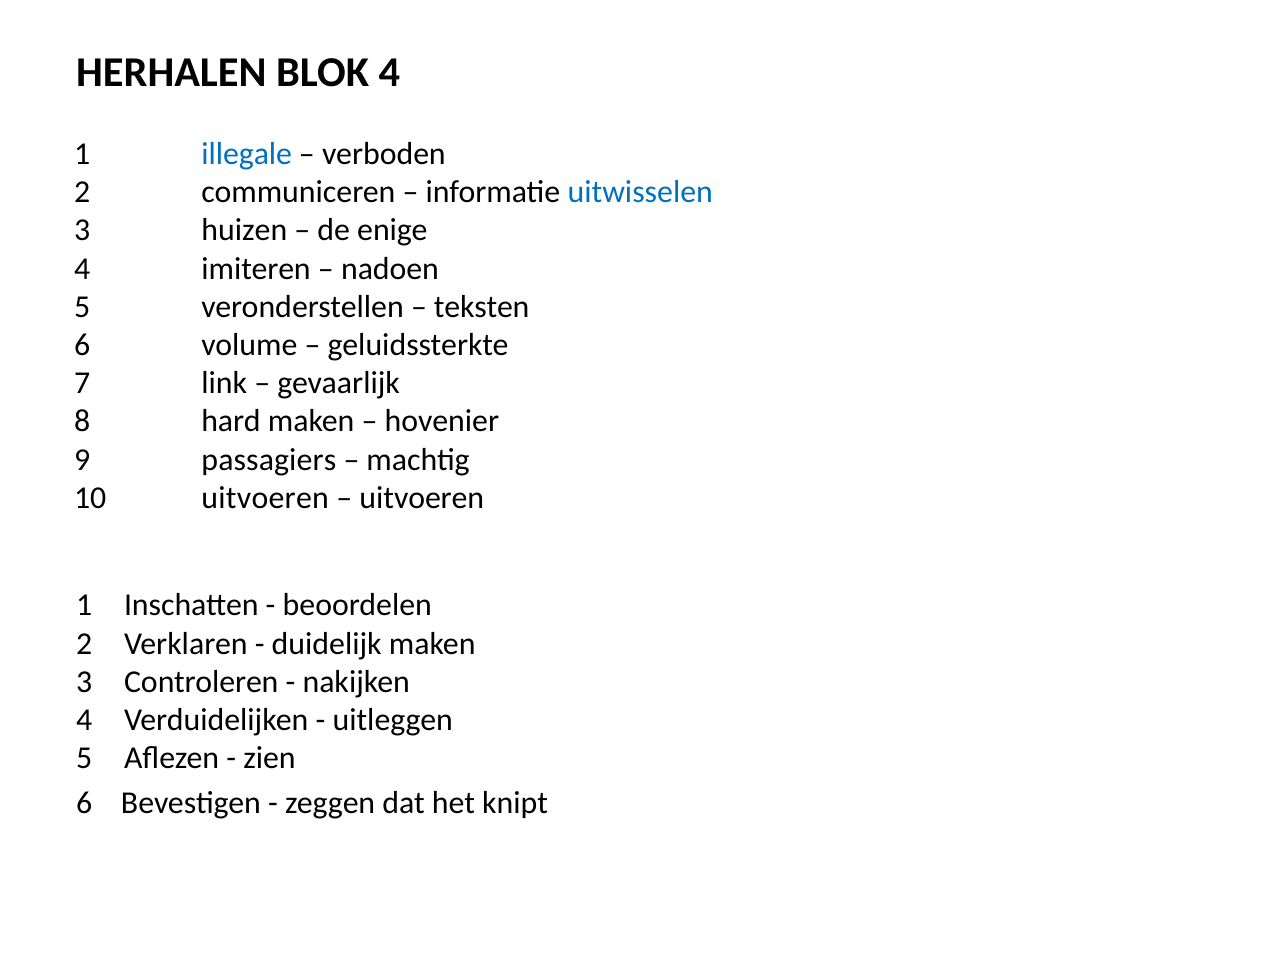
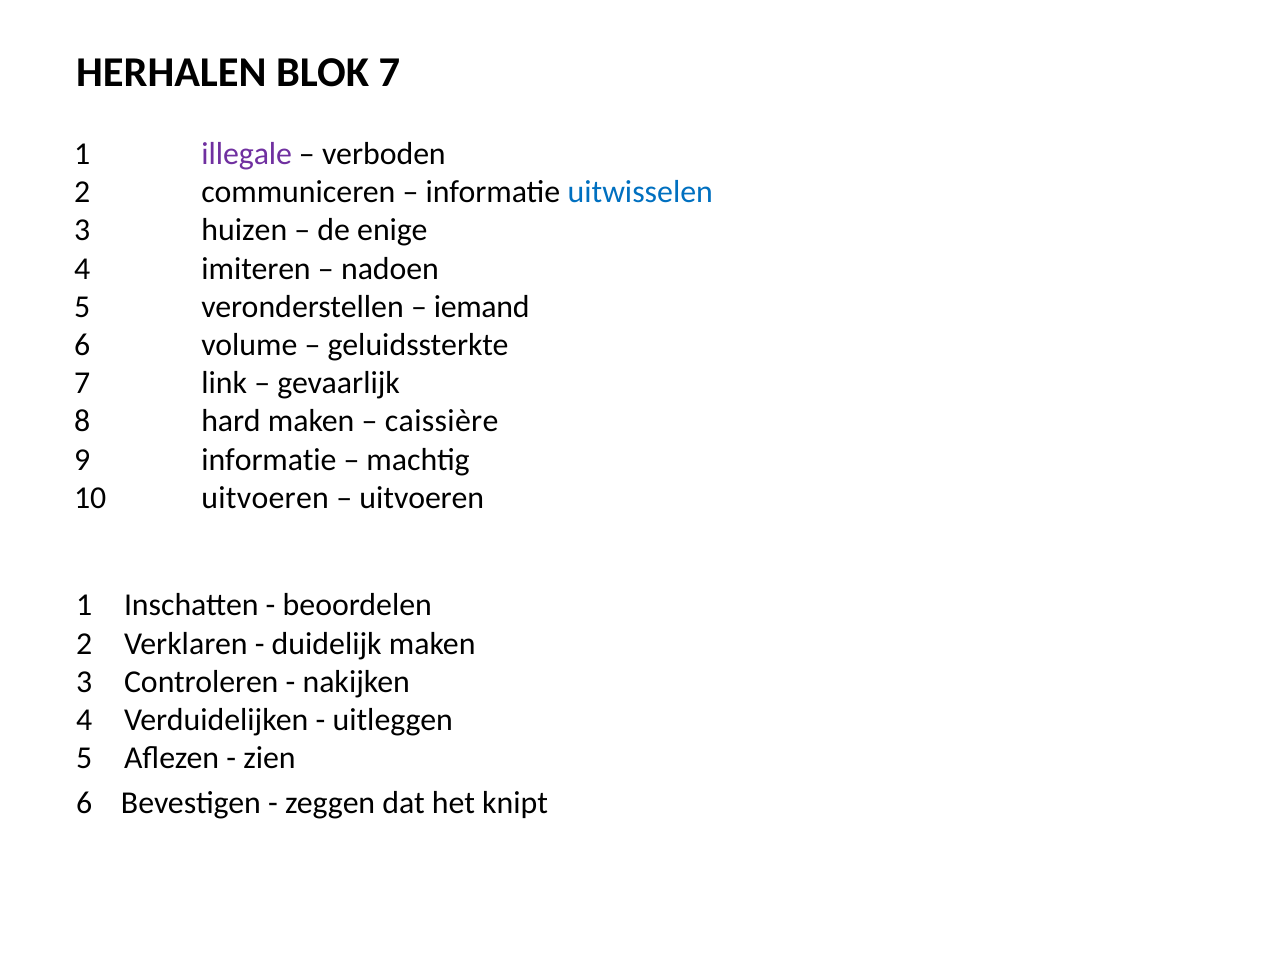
BLOK 4: 4 -> 7 (389, 73)
illegale colour: blue -> purple (247, 154)
teksten: teksten -> iemand (482, 307)
hovenier: hovenier -> caissière (442, 422)
9 passagiers: passagiers -> informatie (269, 460)
